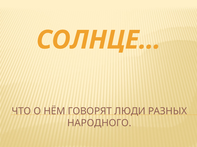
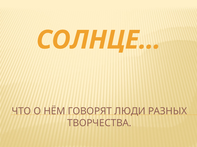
НАРОДНОГО: НАРОДНОГО -> ТВОРЧЕСТВА (99, 124)
